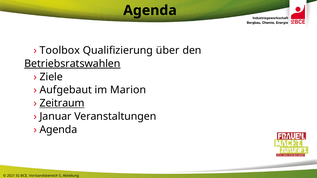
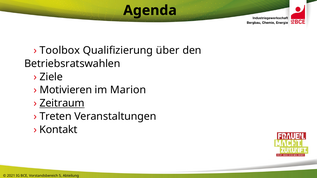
Betriebsratswahlen underline: present -> none (72, 64)
Aufgebaut: Aufgebaut -> Motivieren (66, 90)
Januar: Januar -> Treten (56, 117)
Agenda: Agenda -> Kontakt (58, 130)
